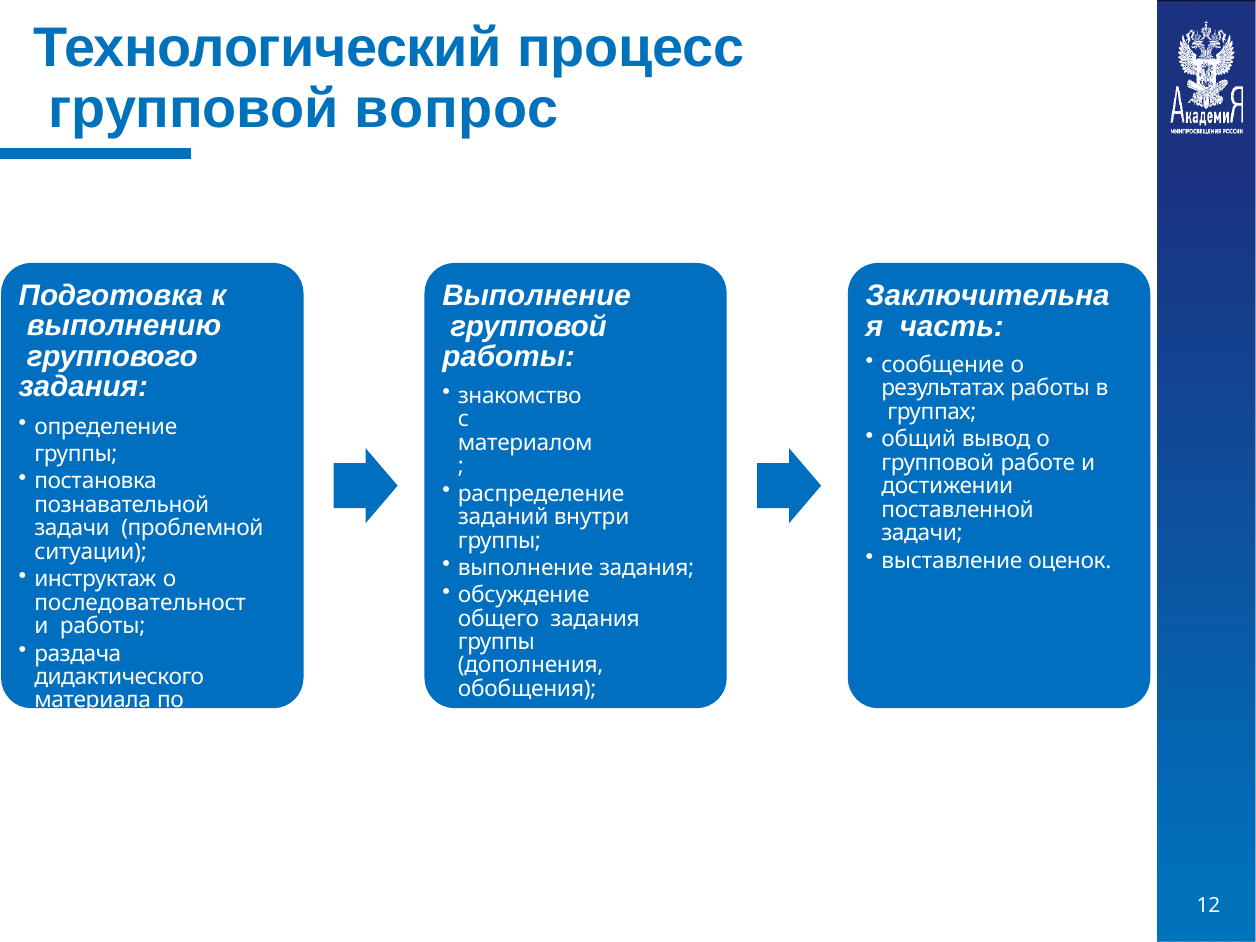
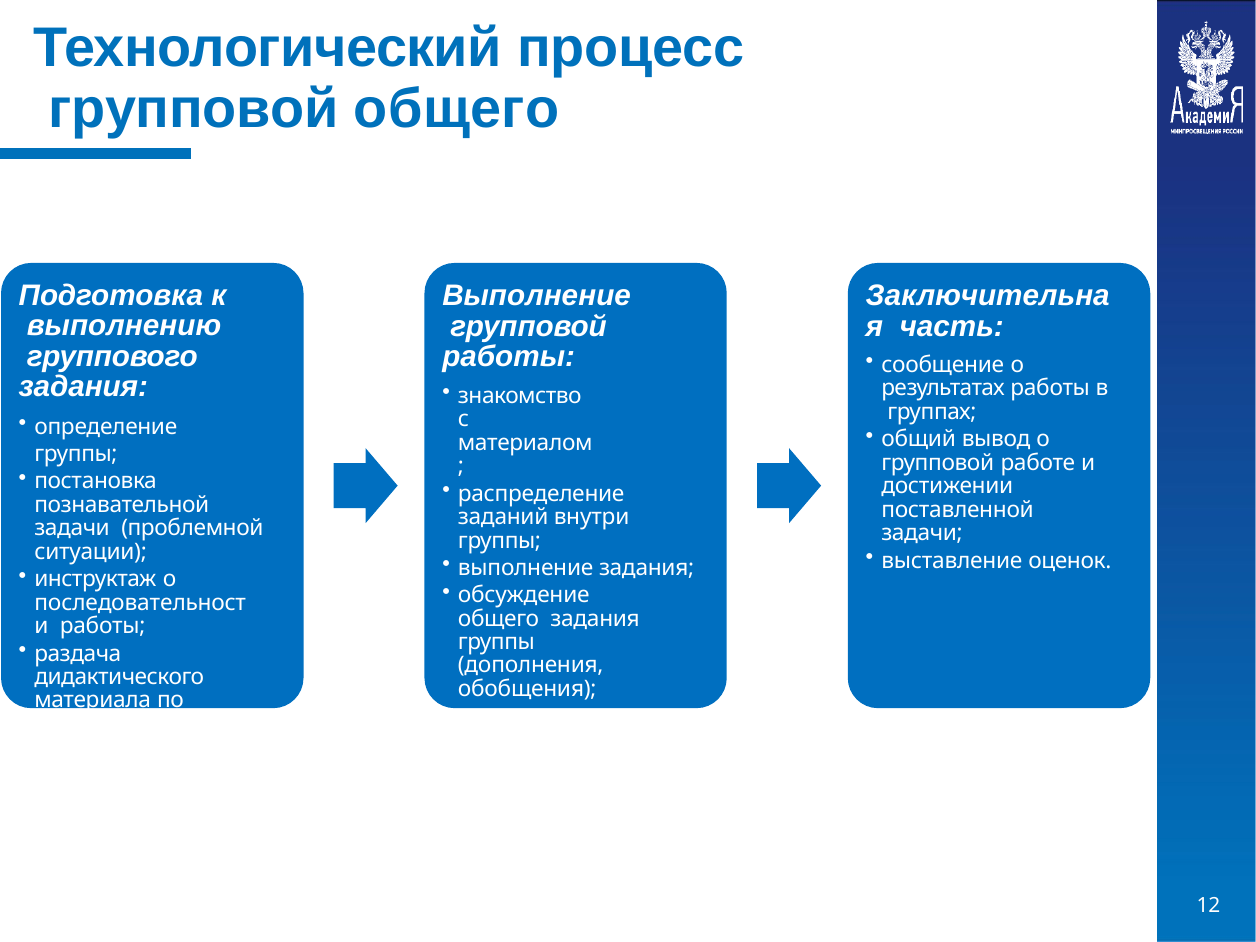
групповой вопрос: вопрос -> общего (457, 109)
